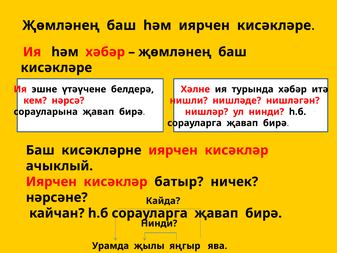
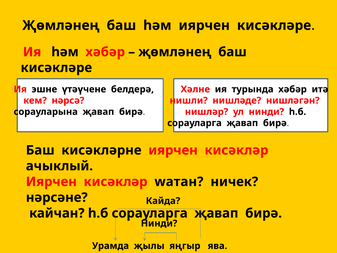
батыр: батыр -> wатан (179, 182)
